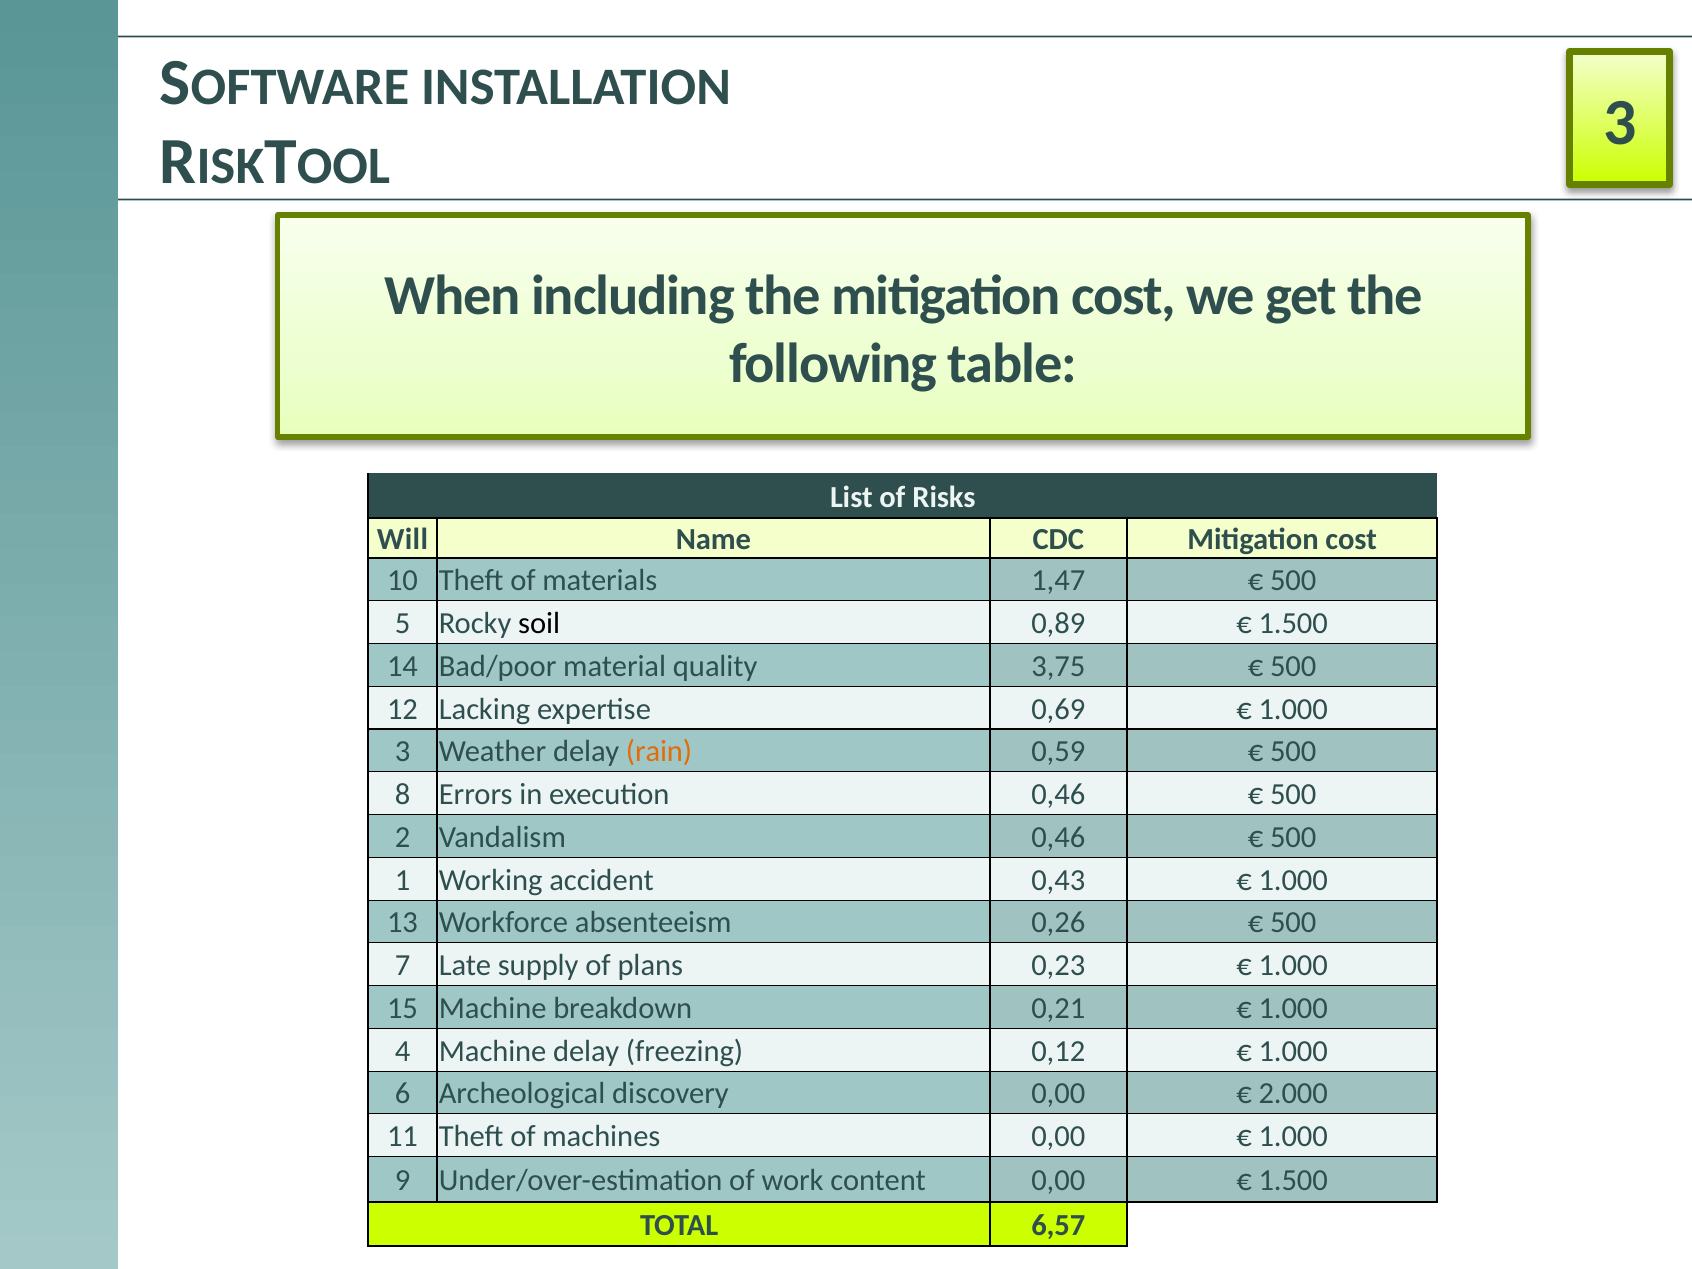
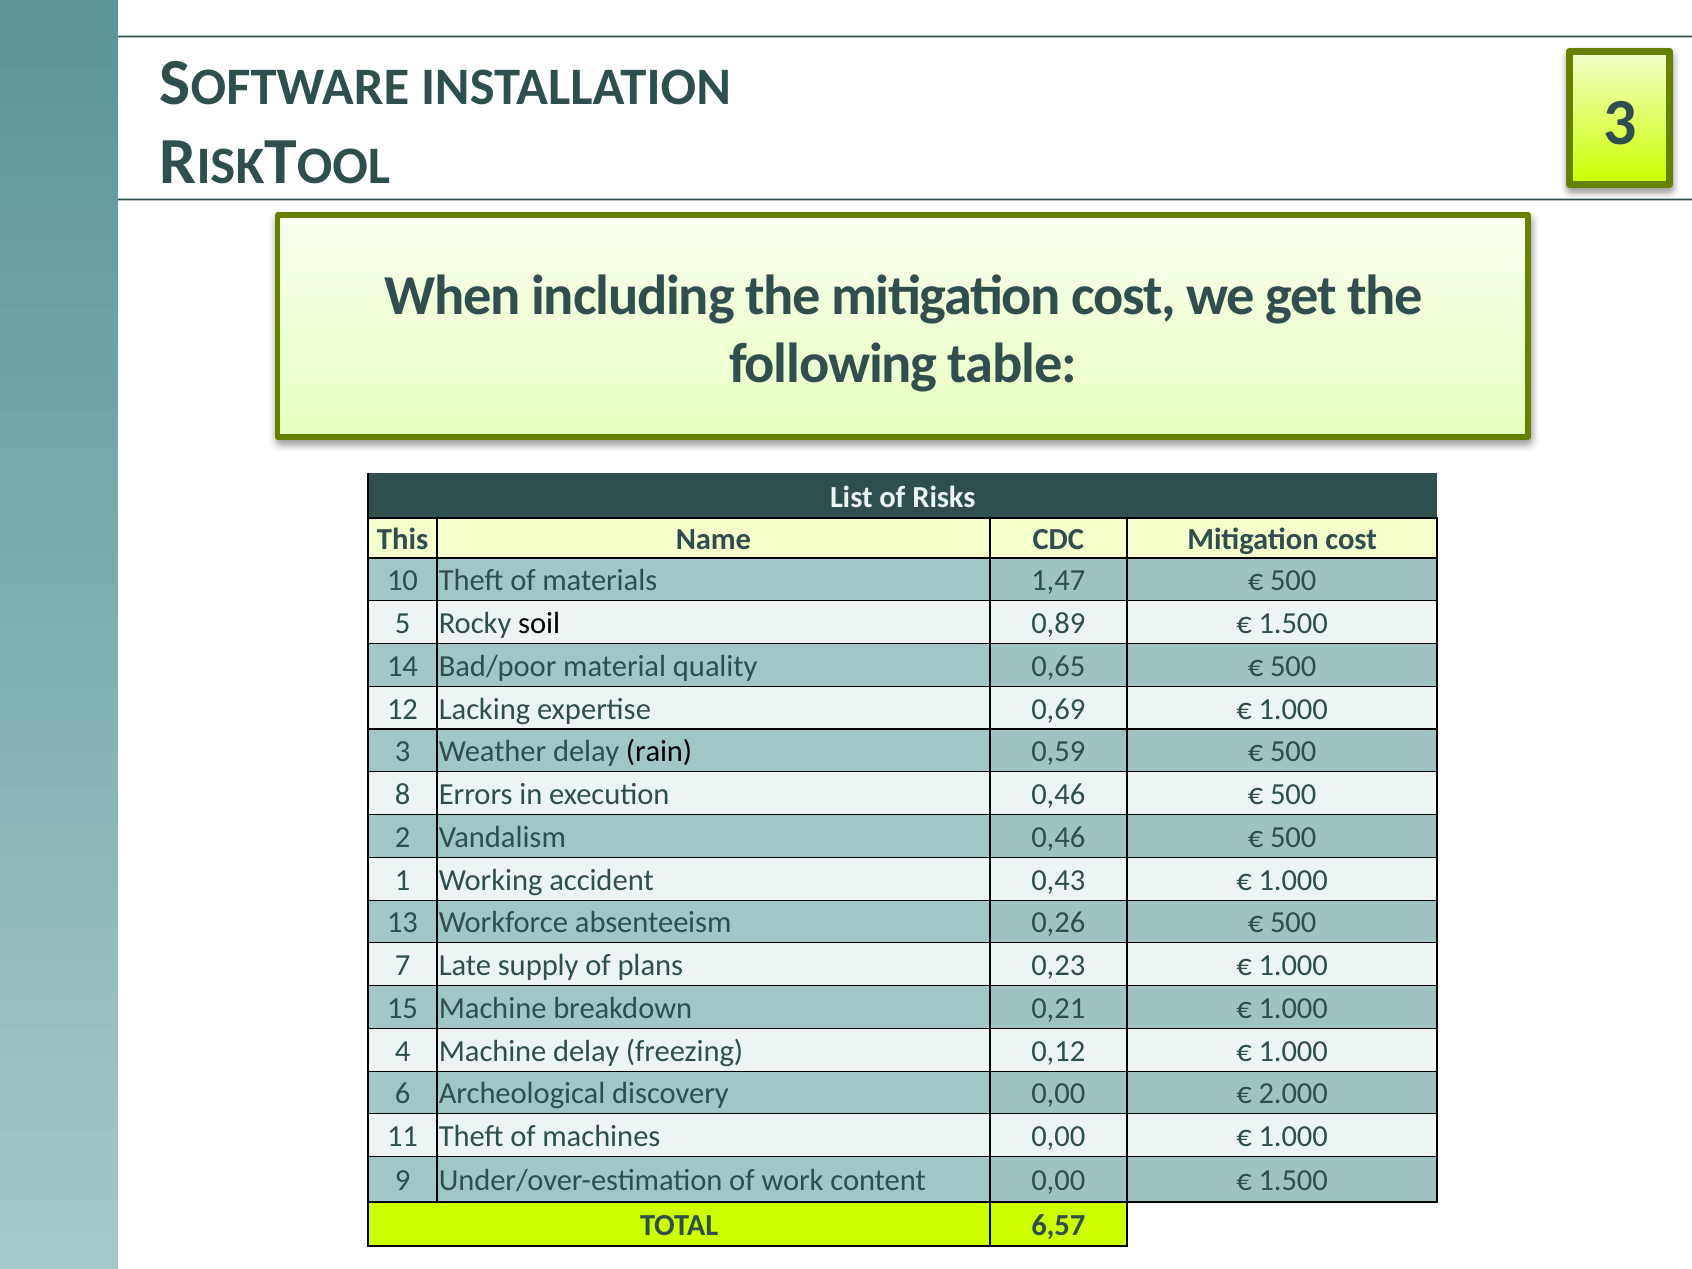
Will: Will -> This (403, 539)
3,75: 3,75 -> 0,65 (1058, 666)
rain colour: orange -> black (659, 752)
